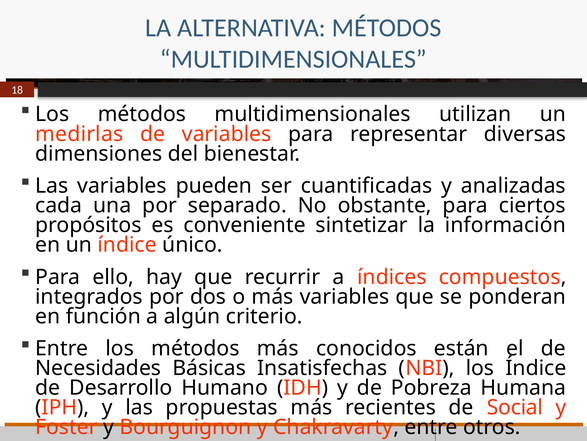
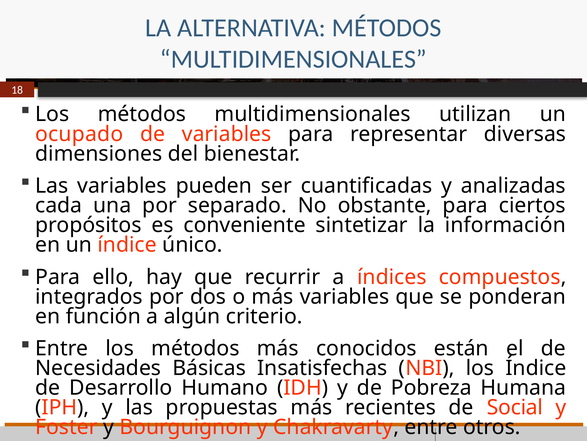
medirlas: medirlas -> ocupado (79, 134)
